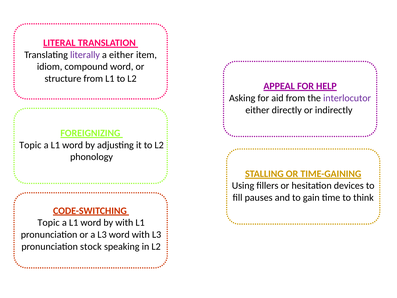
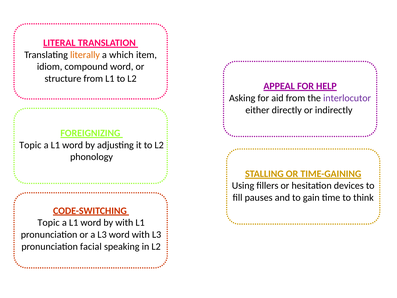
literally colour: purple -> orange (85, 55)
a either: either -> which (121, 55)
stock: stock -> facial (91, 246)
